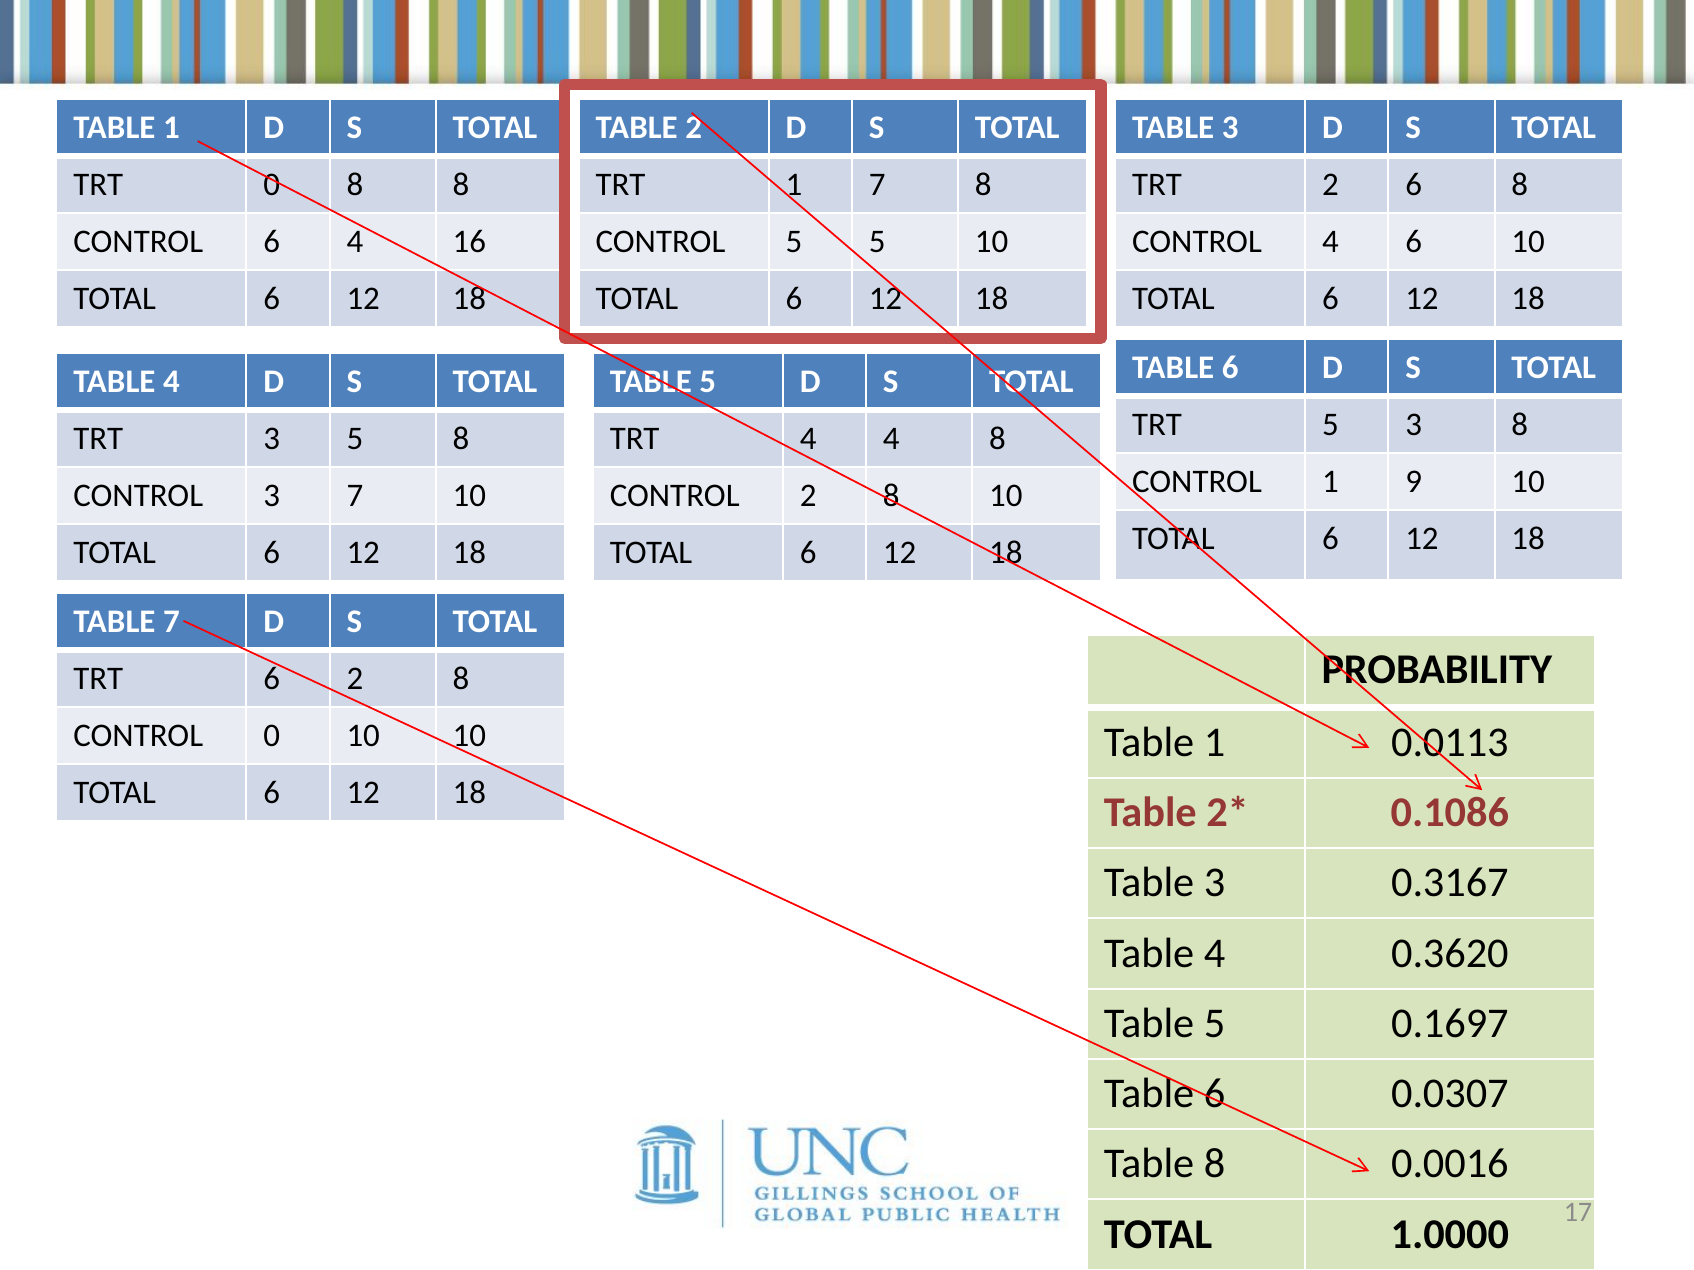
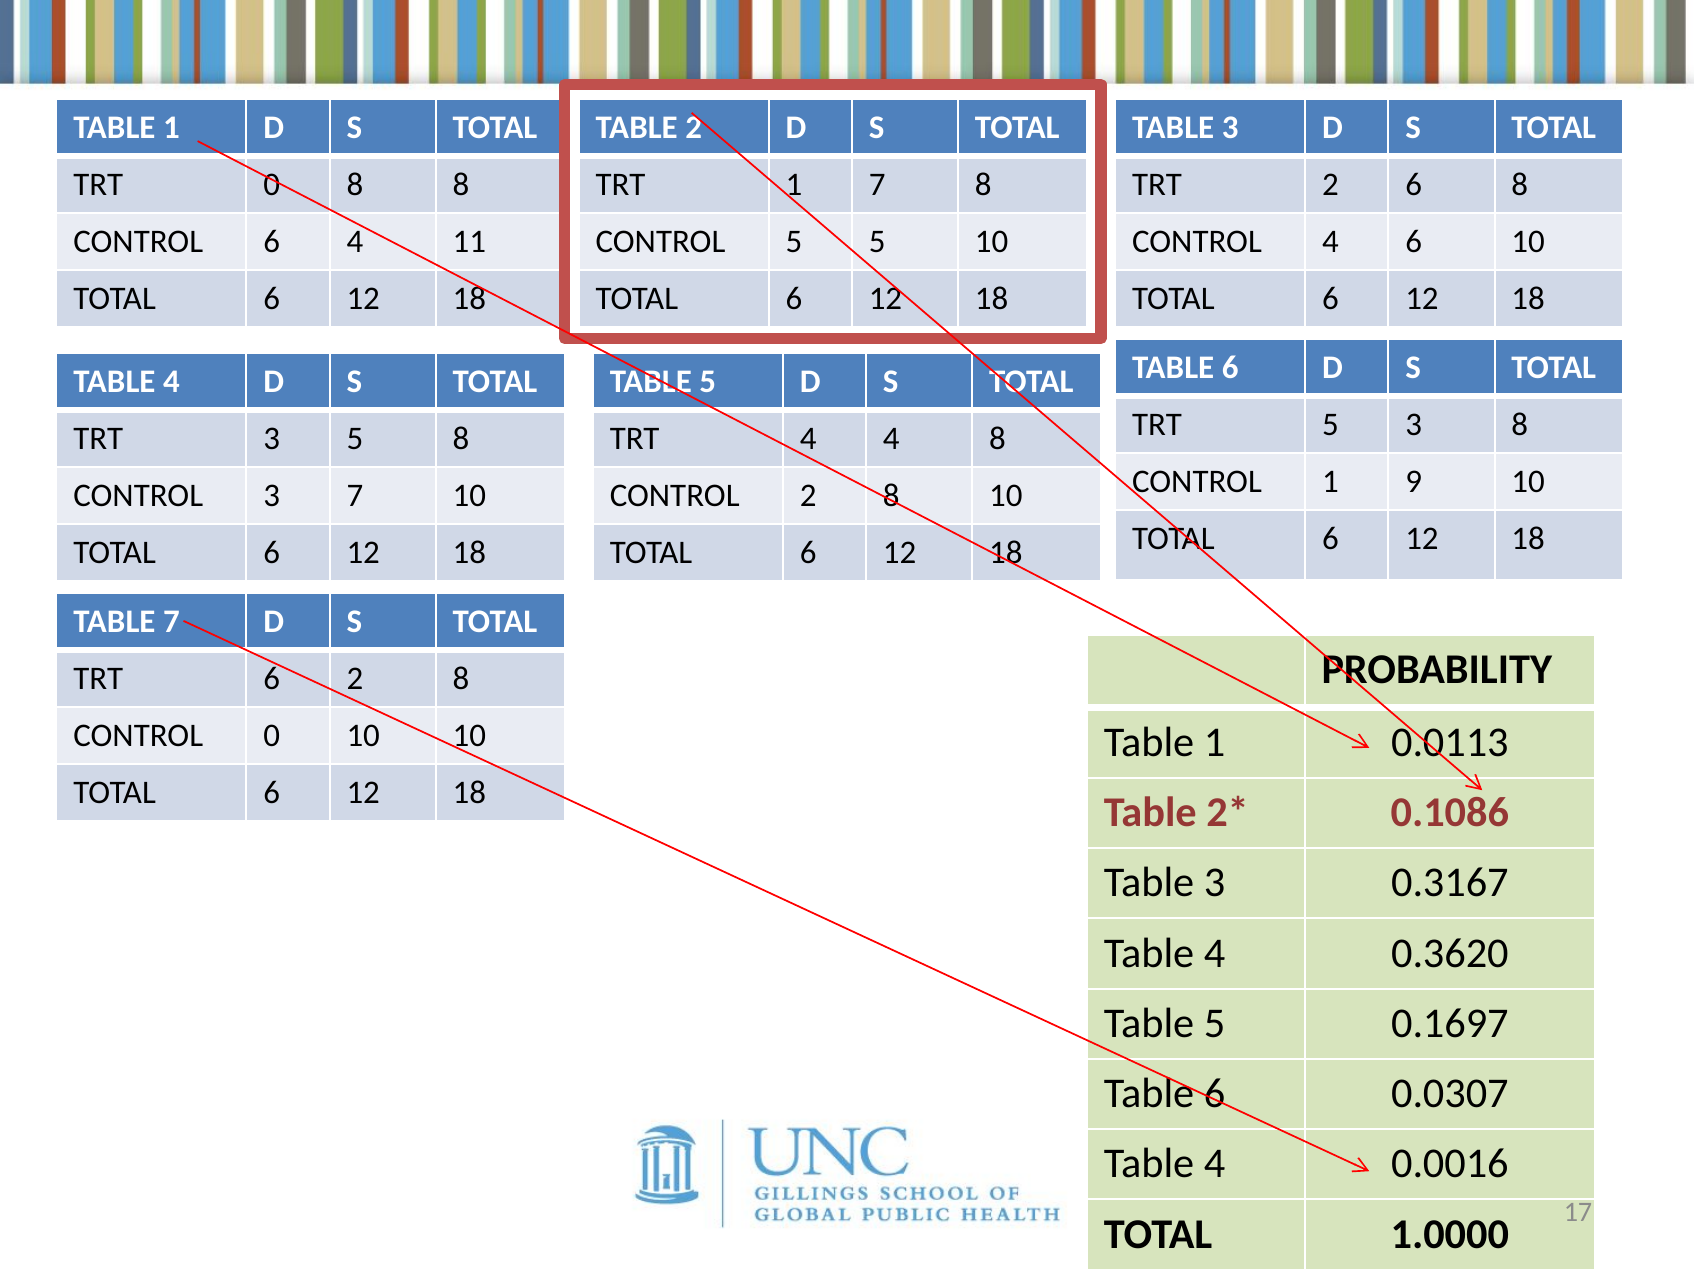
16: 16 -> 11 (469, 242)
8: 8 -> 4 (1215, 1164)
